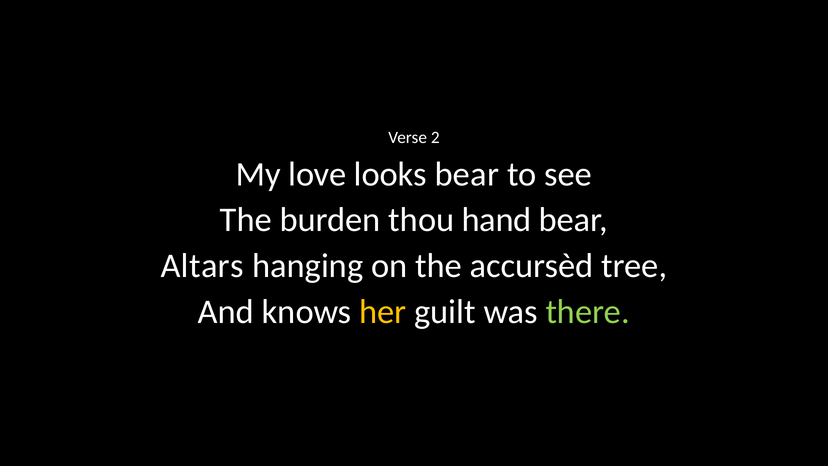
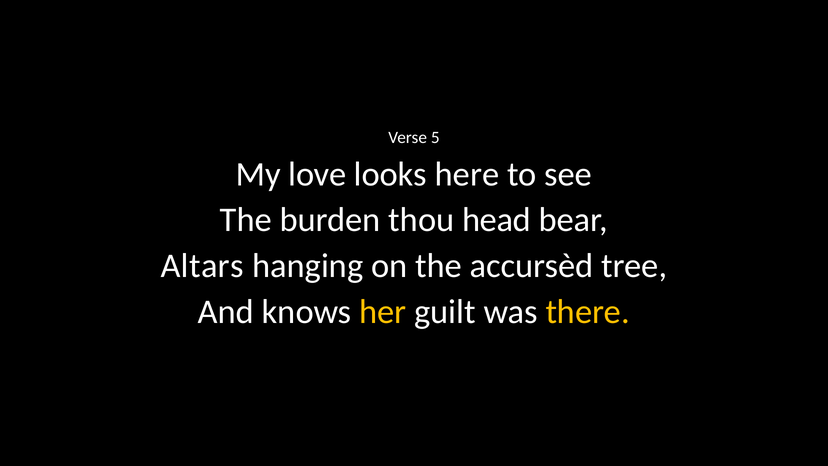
2: 2 -> 5 (435, 138)
looks bear: bear -> here (467, 174)
hand: hand -> head (497, 220)
there colour: light green -> yellow (588, 312)
